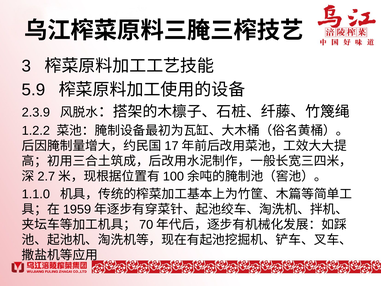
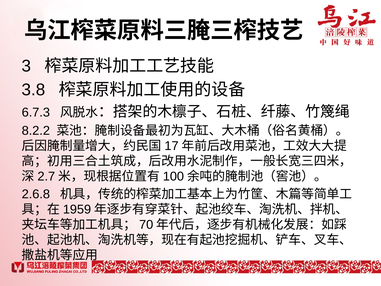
5.9: 5.9 -> 3.8 (33, 90)
2.3.9: 2.3.9 -> 6.7.3 (36, 112)
1.2.2: 1.2.2 -> 8.2.2 (36, 131)
1.1.0: 1.1.0 -> 2.6.8 (36, 194)
